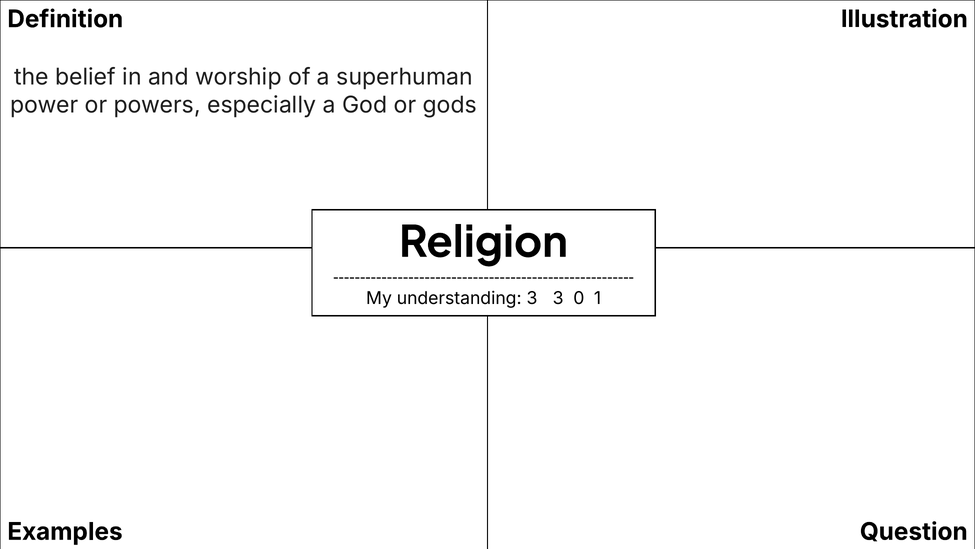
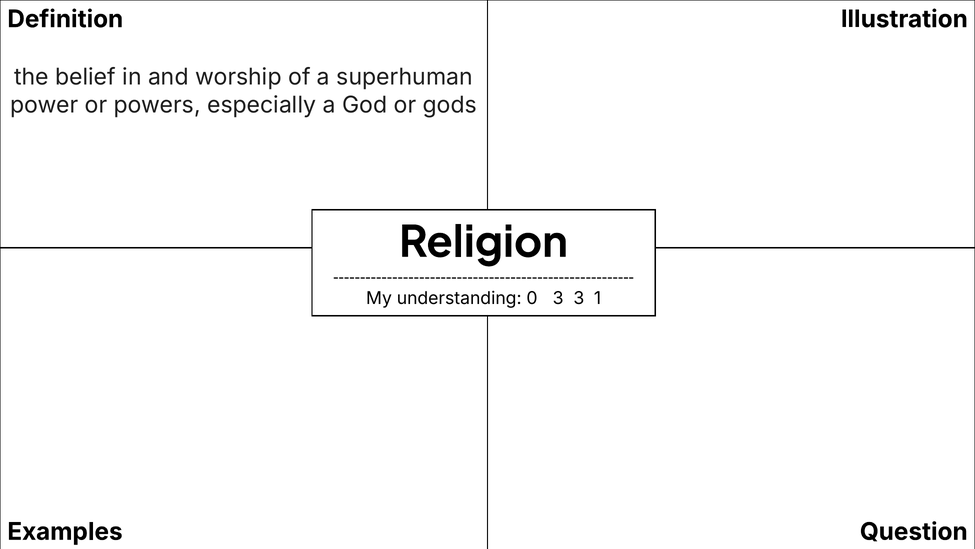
understanding 3: 3 -> 0 (532, 298)
3 0: 0 -> 3 (579, 298)
